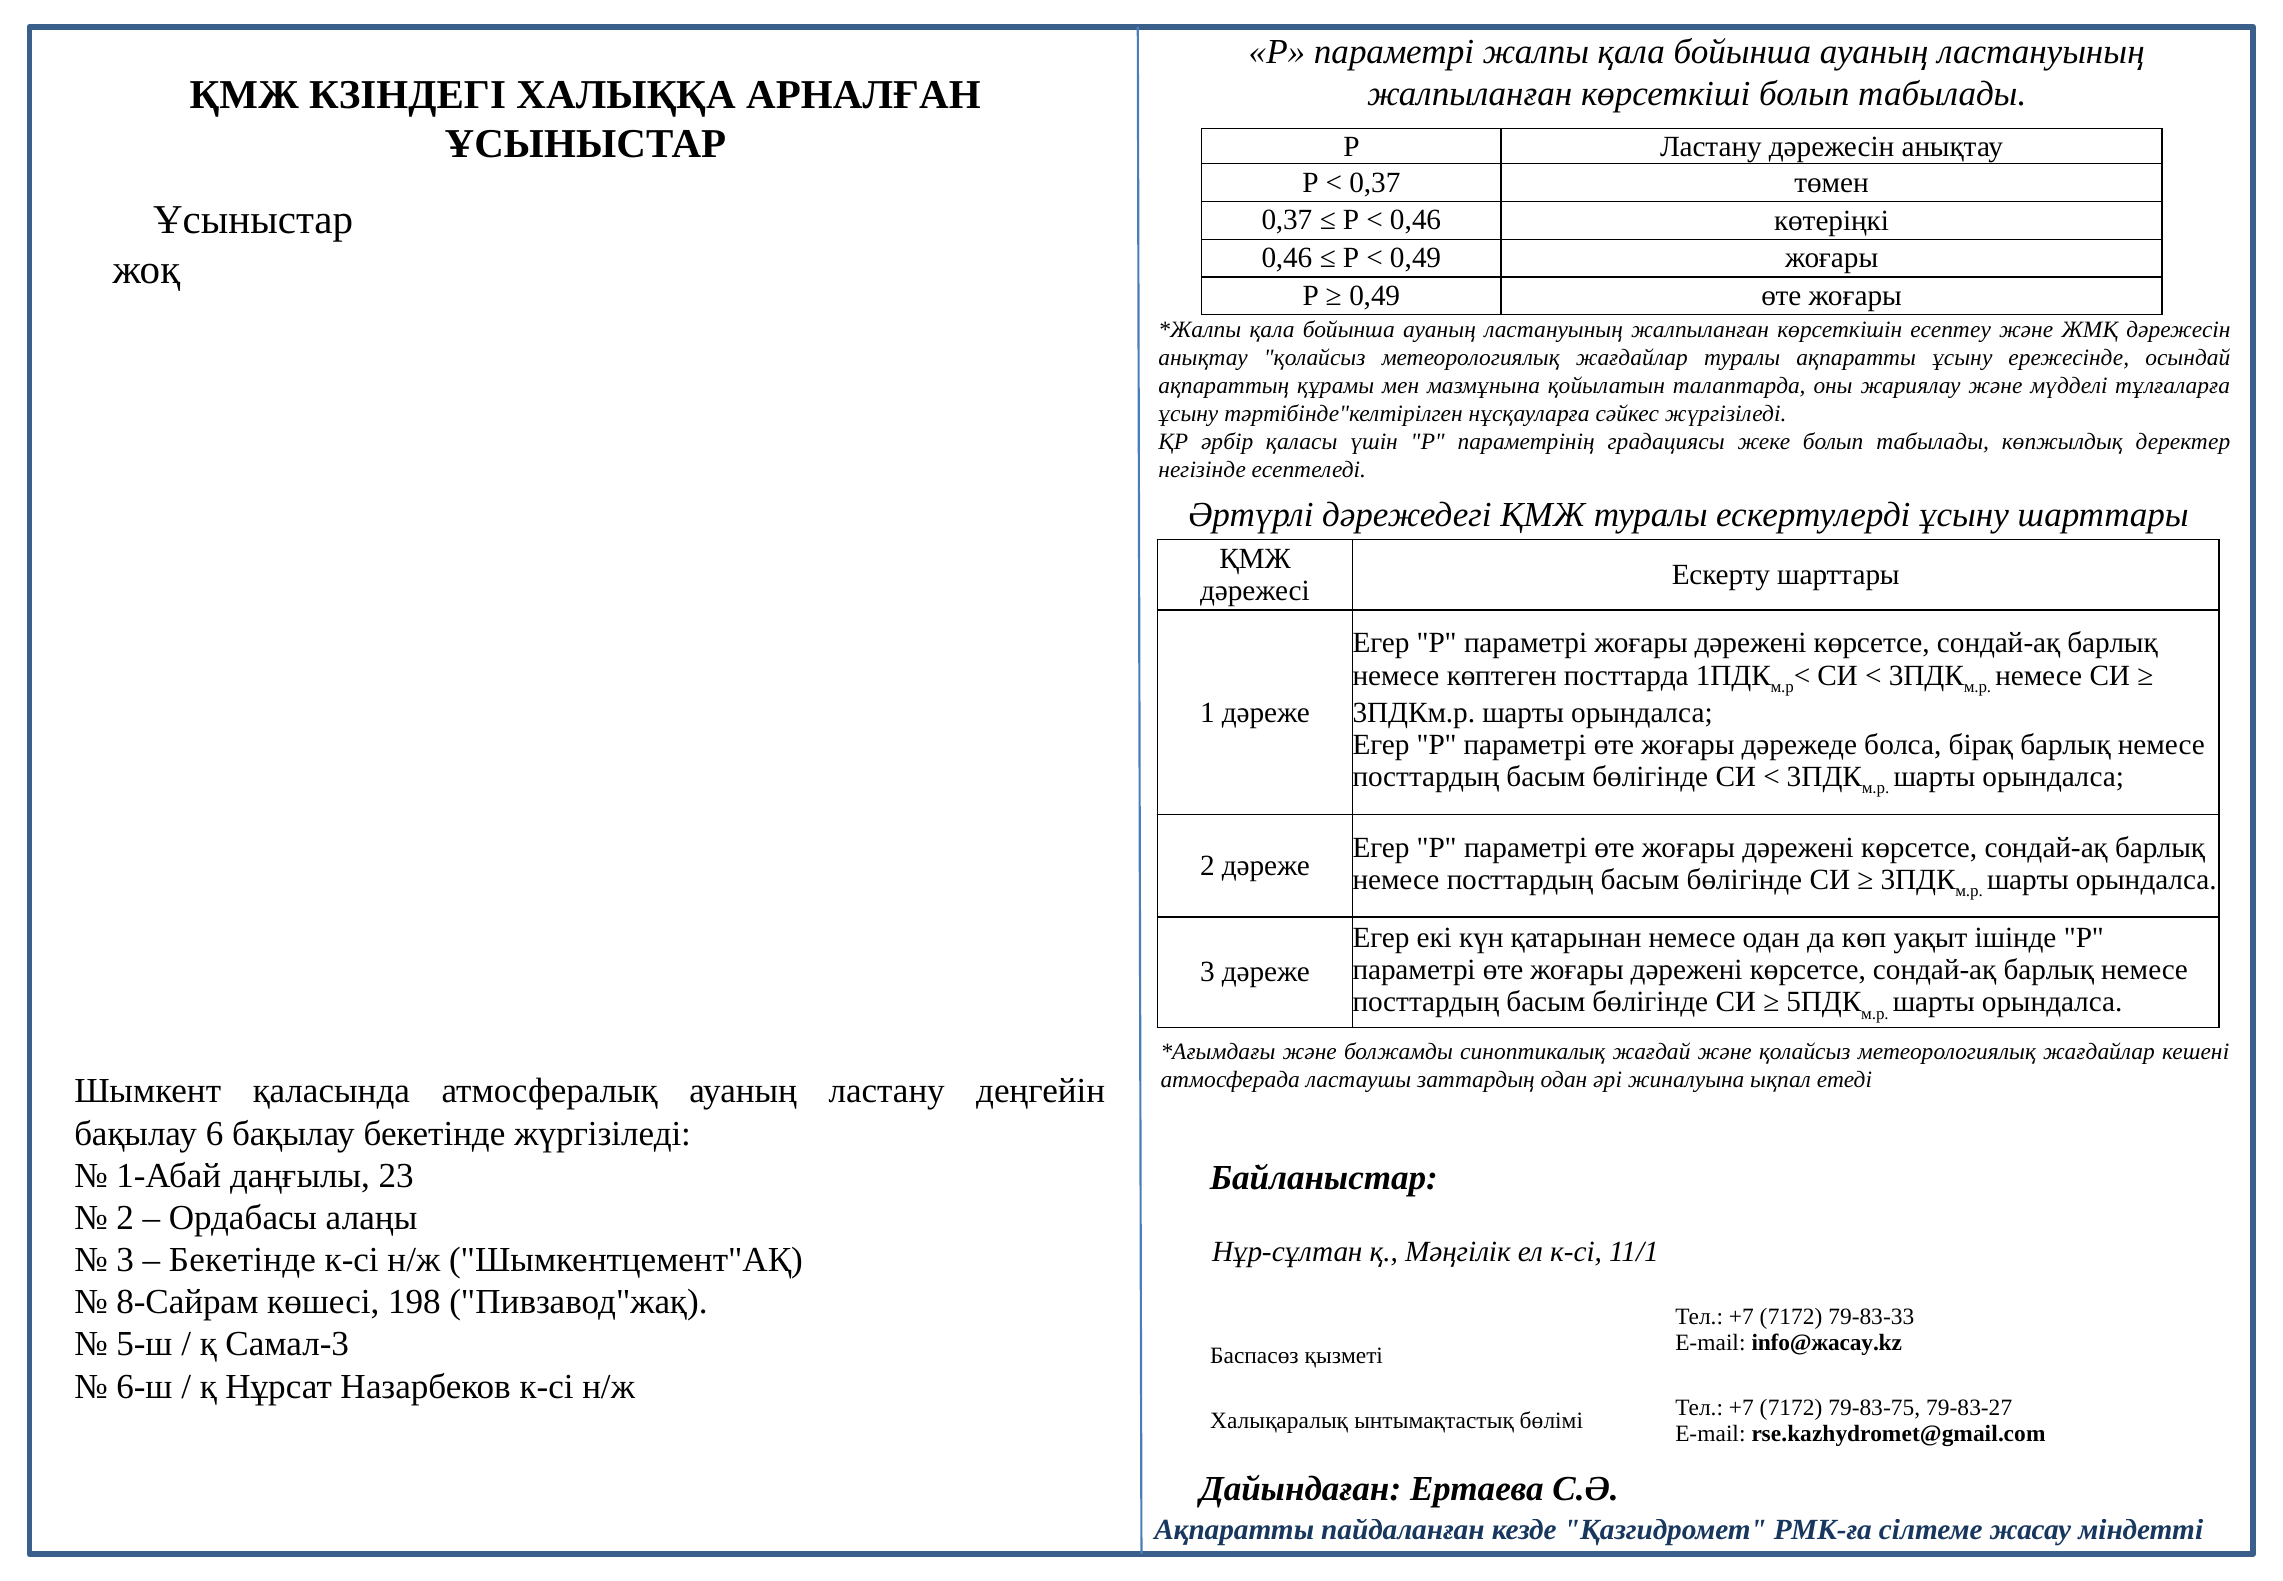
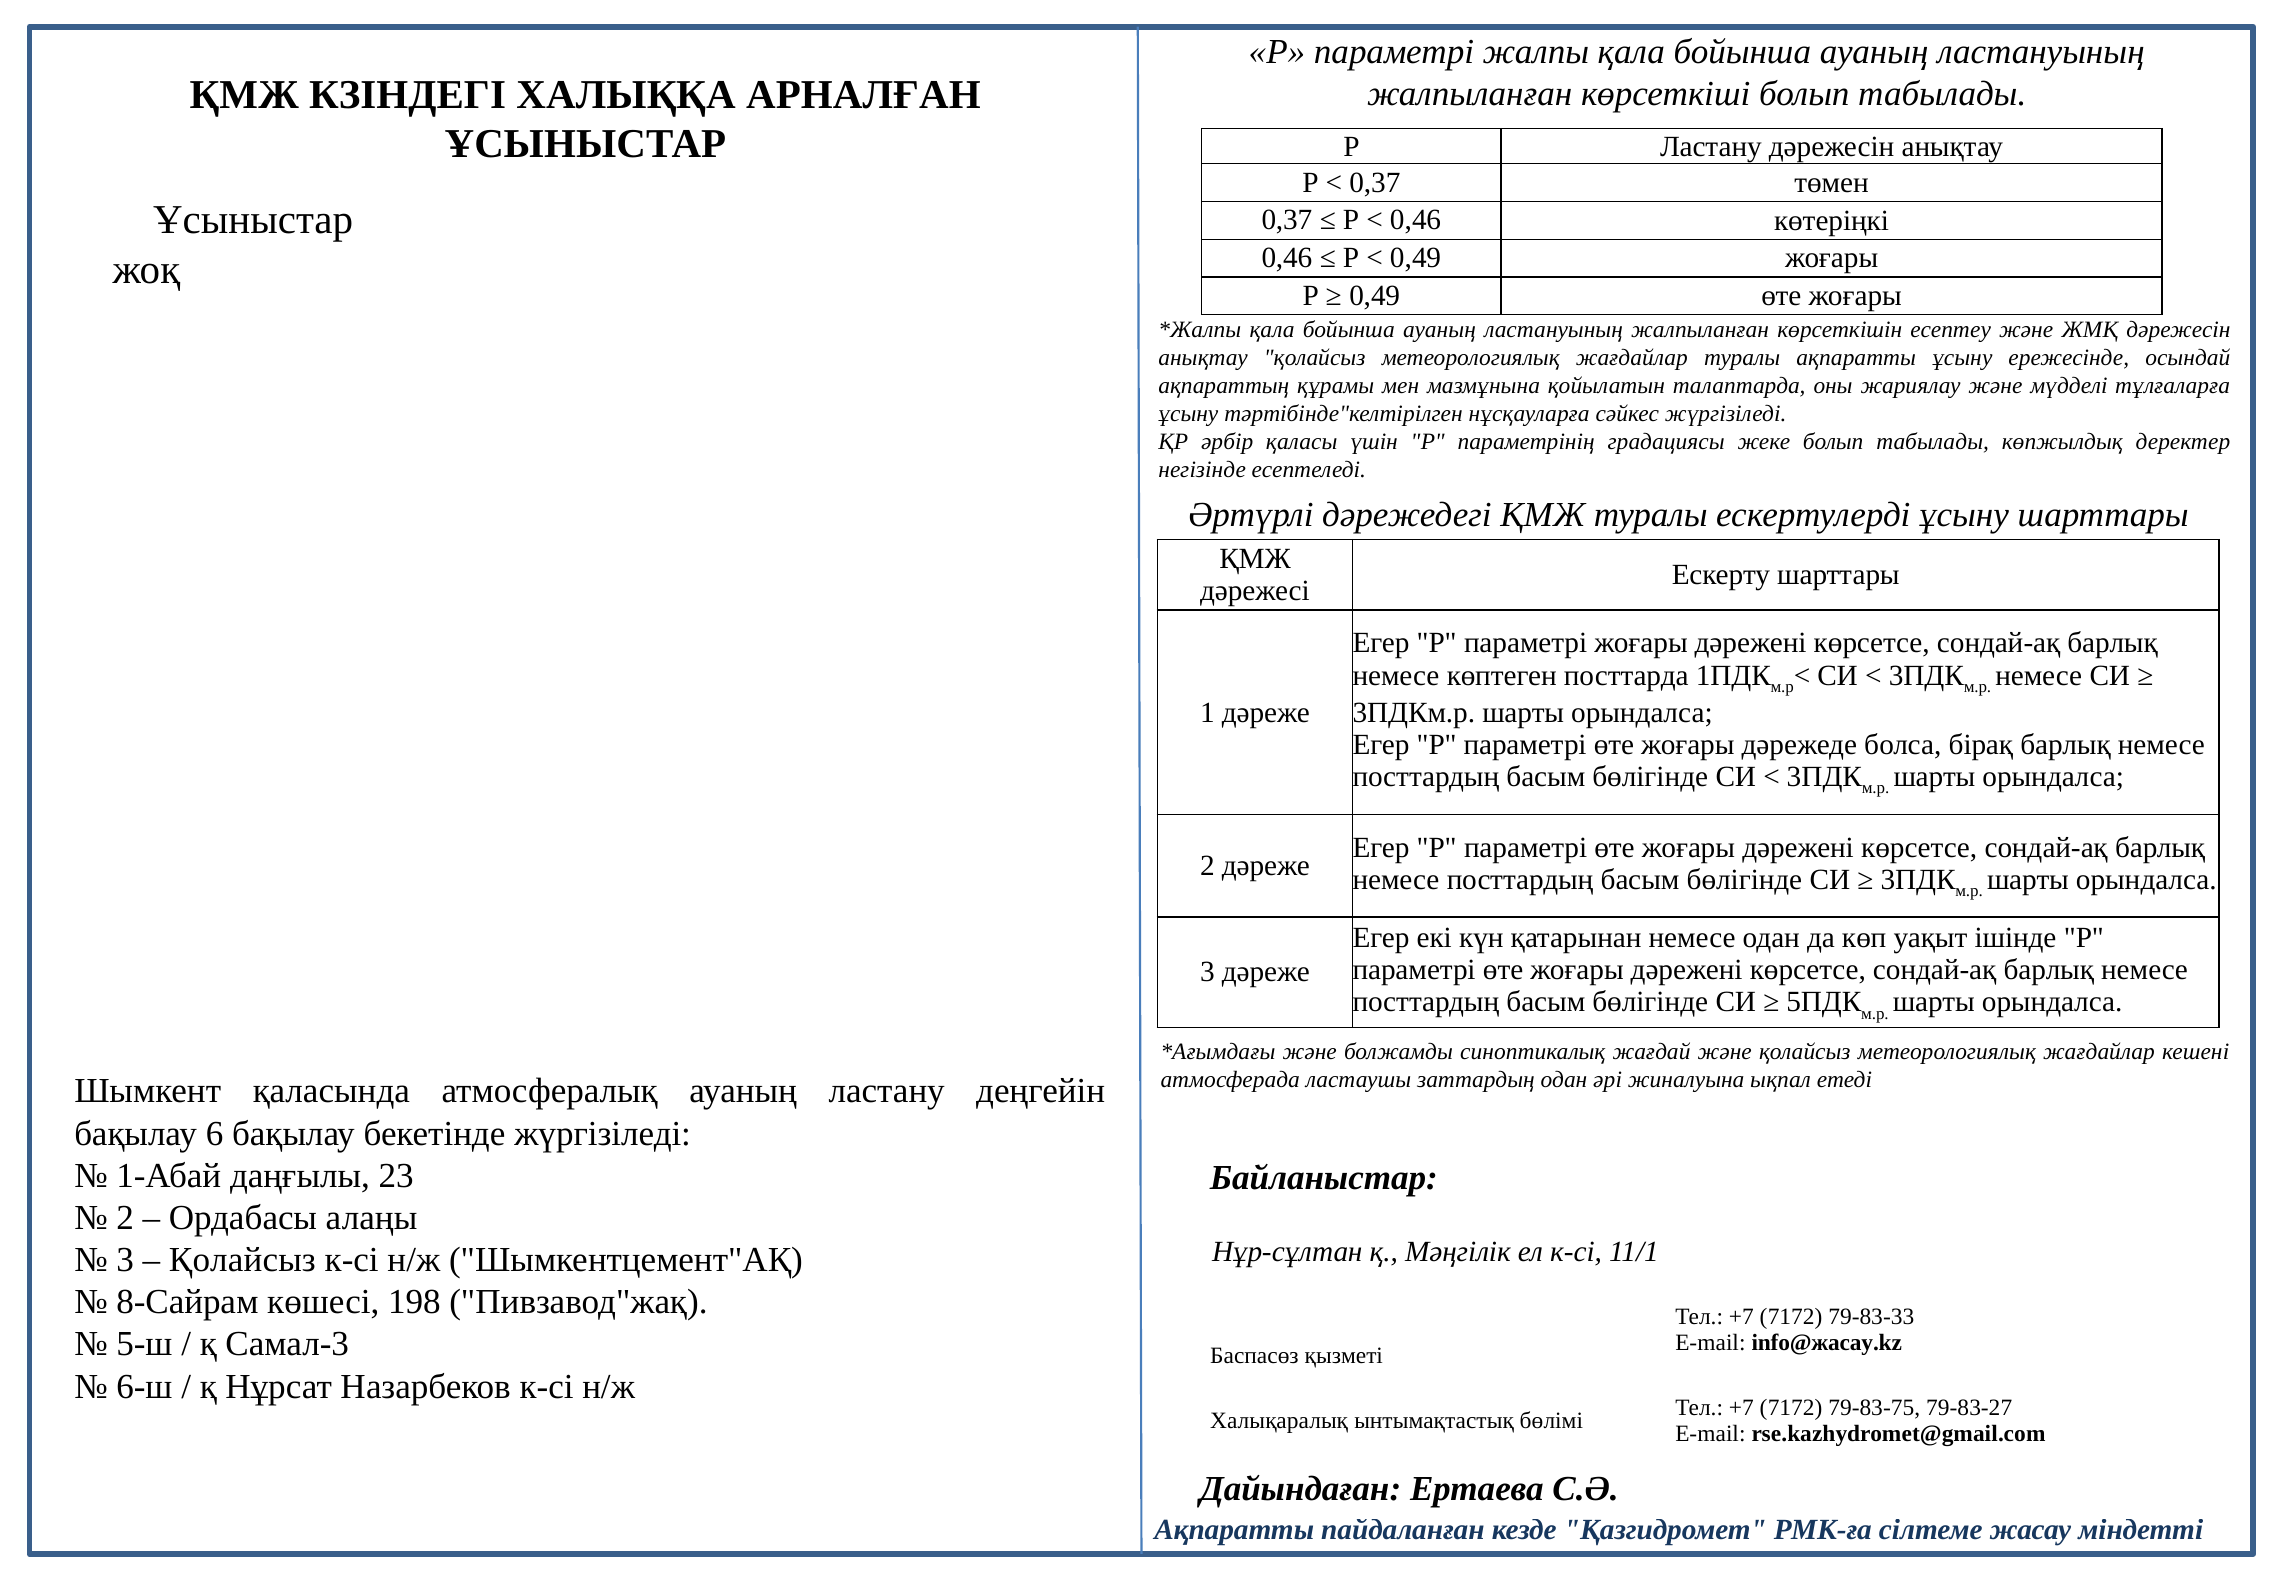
Бекетінде: Бекетінде -> Қолайсыз (242, 1260)
